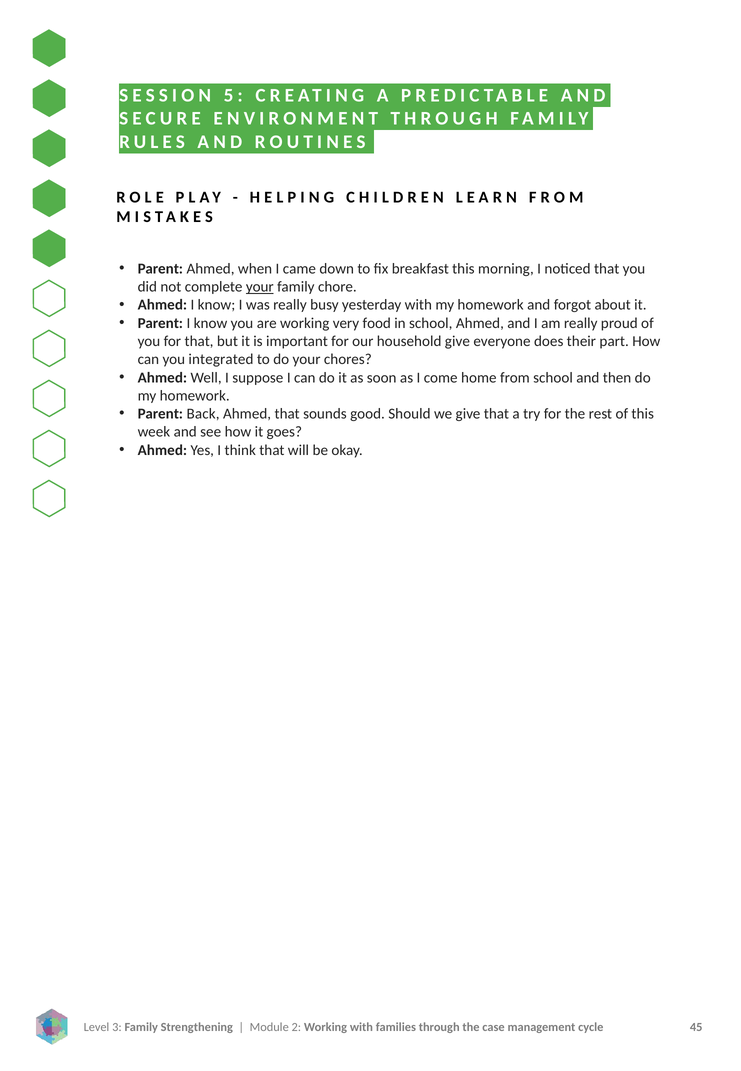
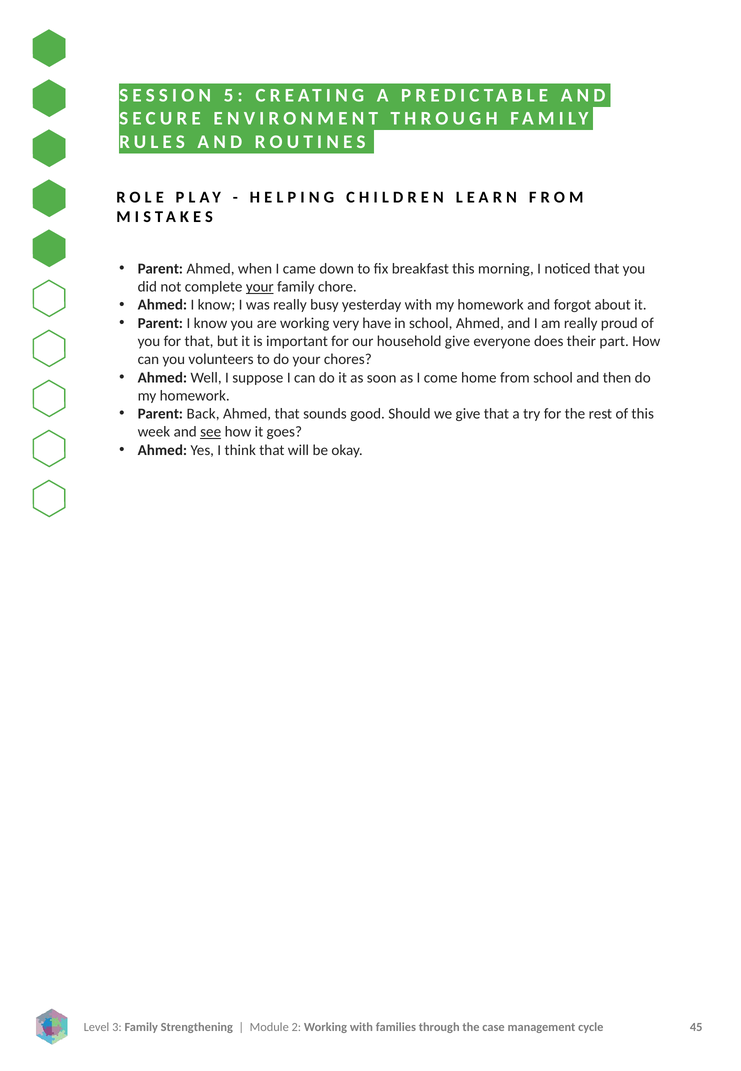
food: food -> have (377, 323)
integrated: integrated -> volunteers (221, 359)
see underline: none -> present (211, 432)
